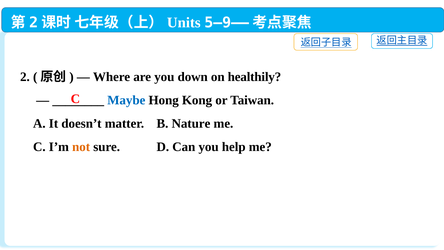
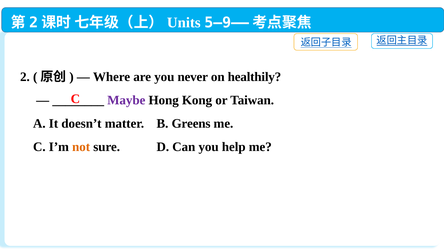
down: down -> never (193, 77)
Maybe colour: blue -> purple (126, 100)
Nature: Nature -> Greens (191, 123)
